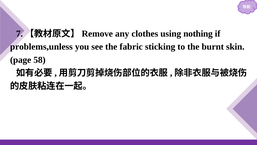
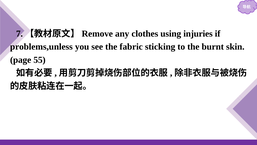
nothing: nothing -> injuries (198, 34)
58: 58 -> 55 (40, 60)
